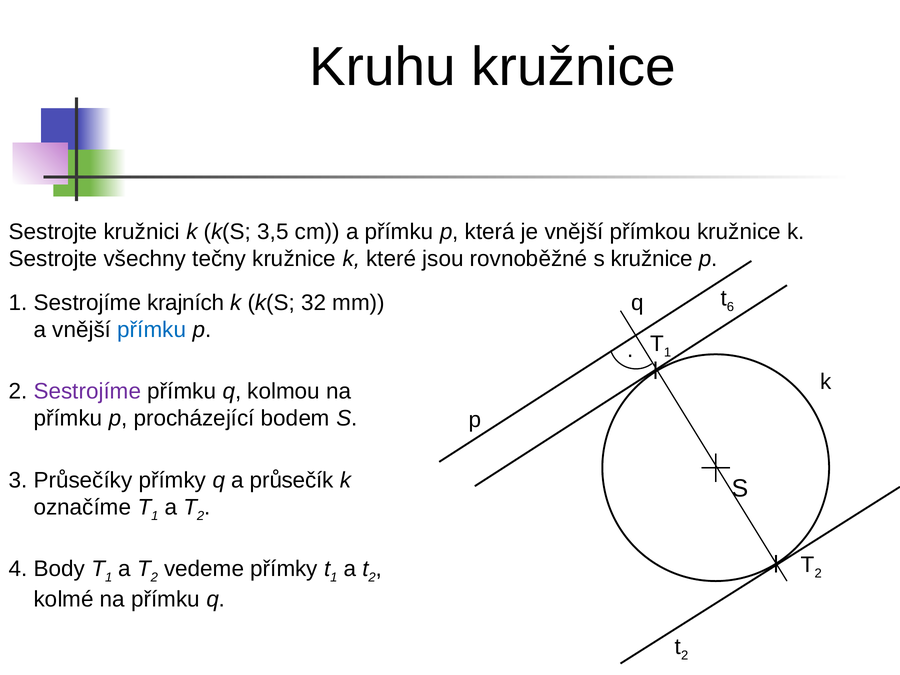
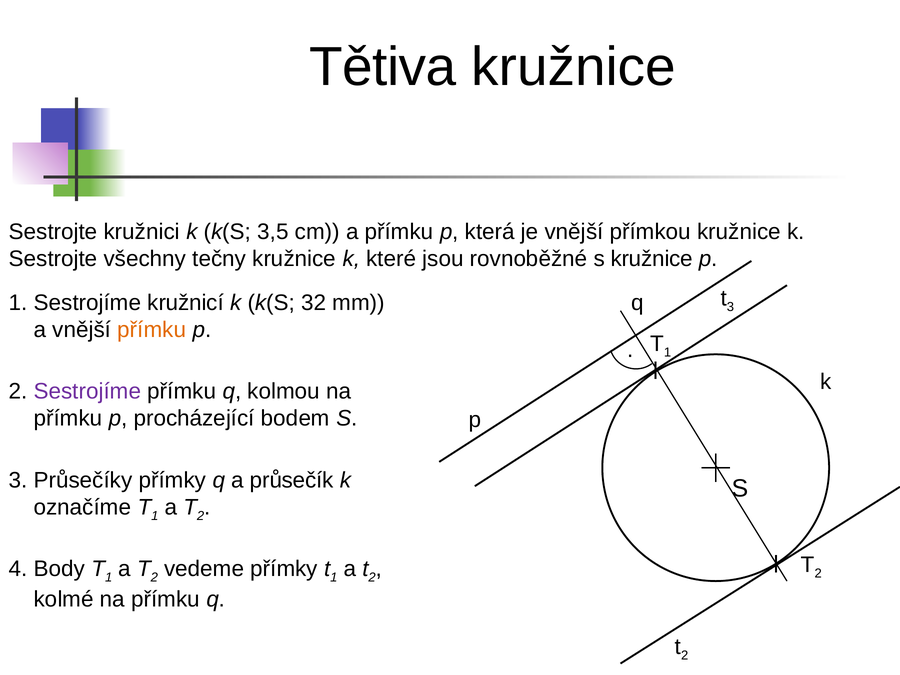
Kruhu: Kruhu -> Tětiva (383, 67)
6: 6 -> 3 (730, 307)
krajních: krajních -> kružnicí (186, 303)
přímku colour: blue -> orange (152, 330)
